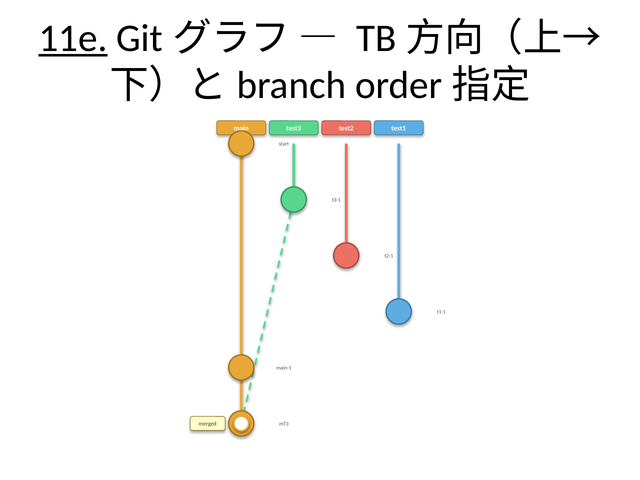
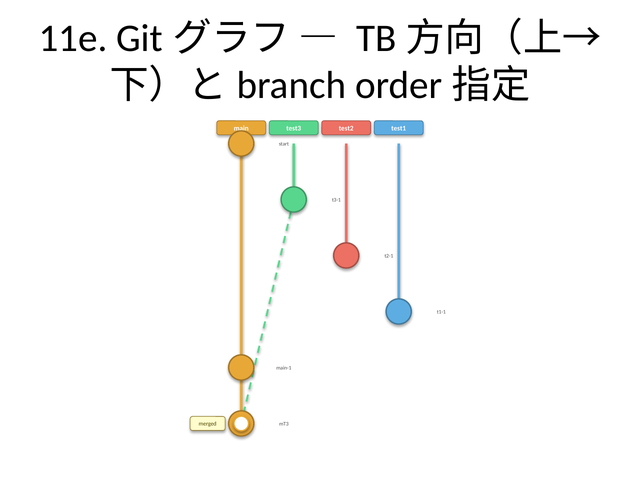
11e underline: present -> none (73, 38)
